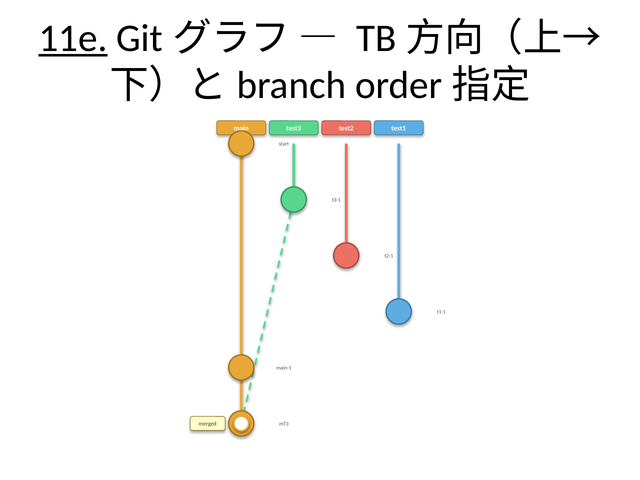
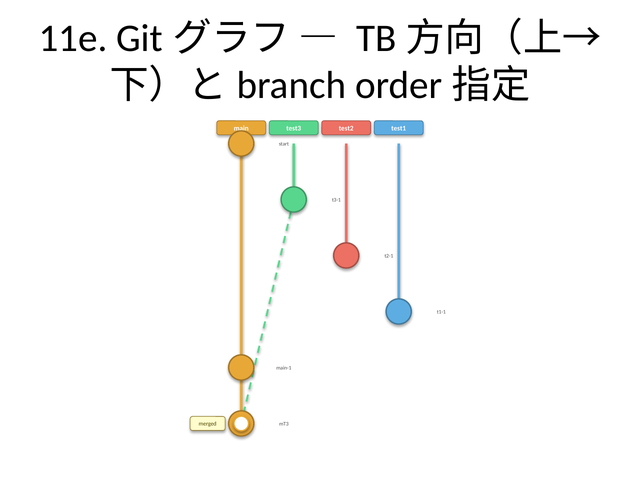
11e underline: present -> none (73, 38)
